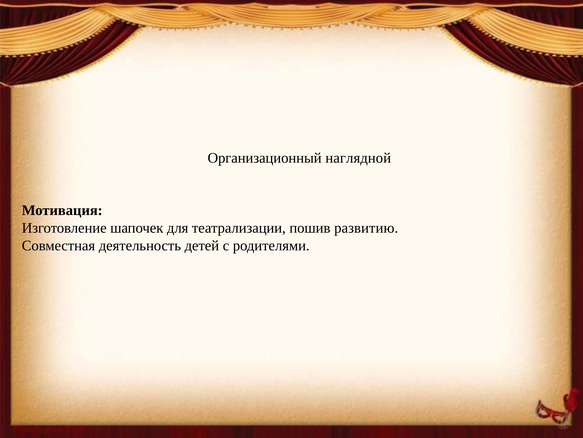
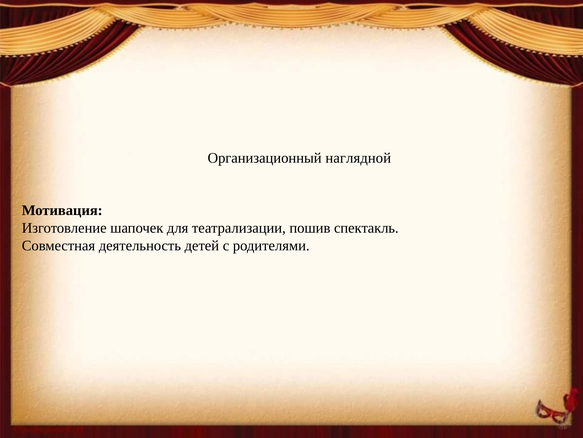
развитию: развитию -> спектакль (366, 228)
